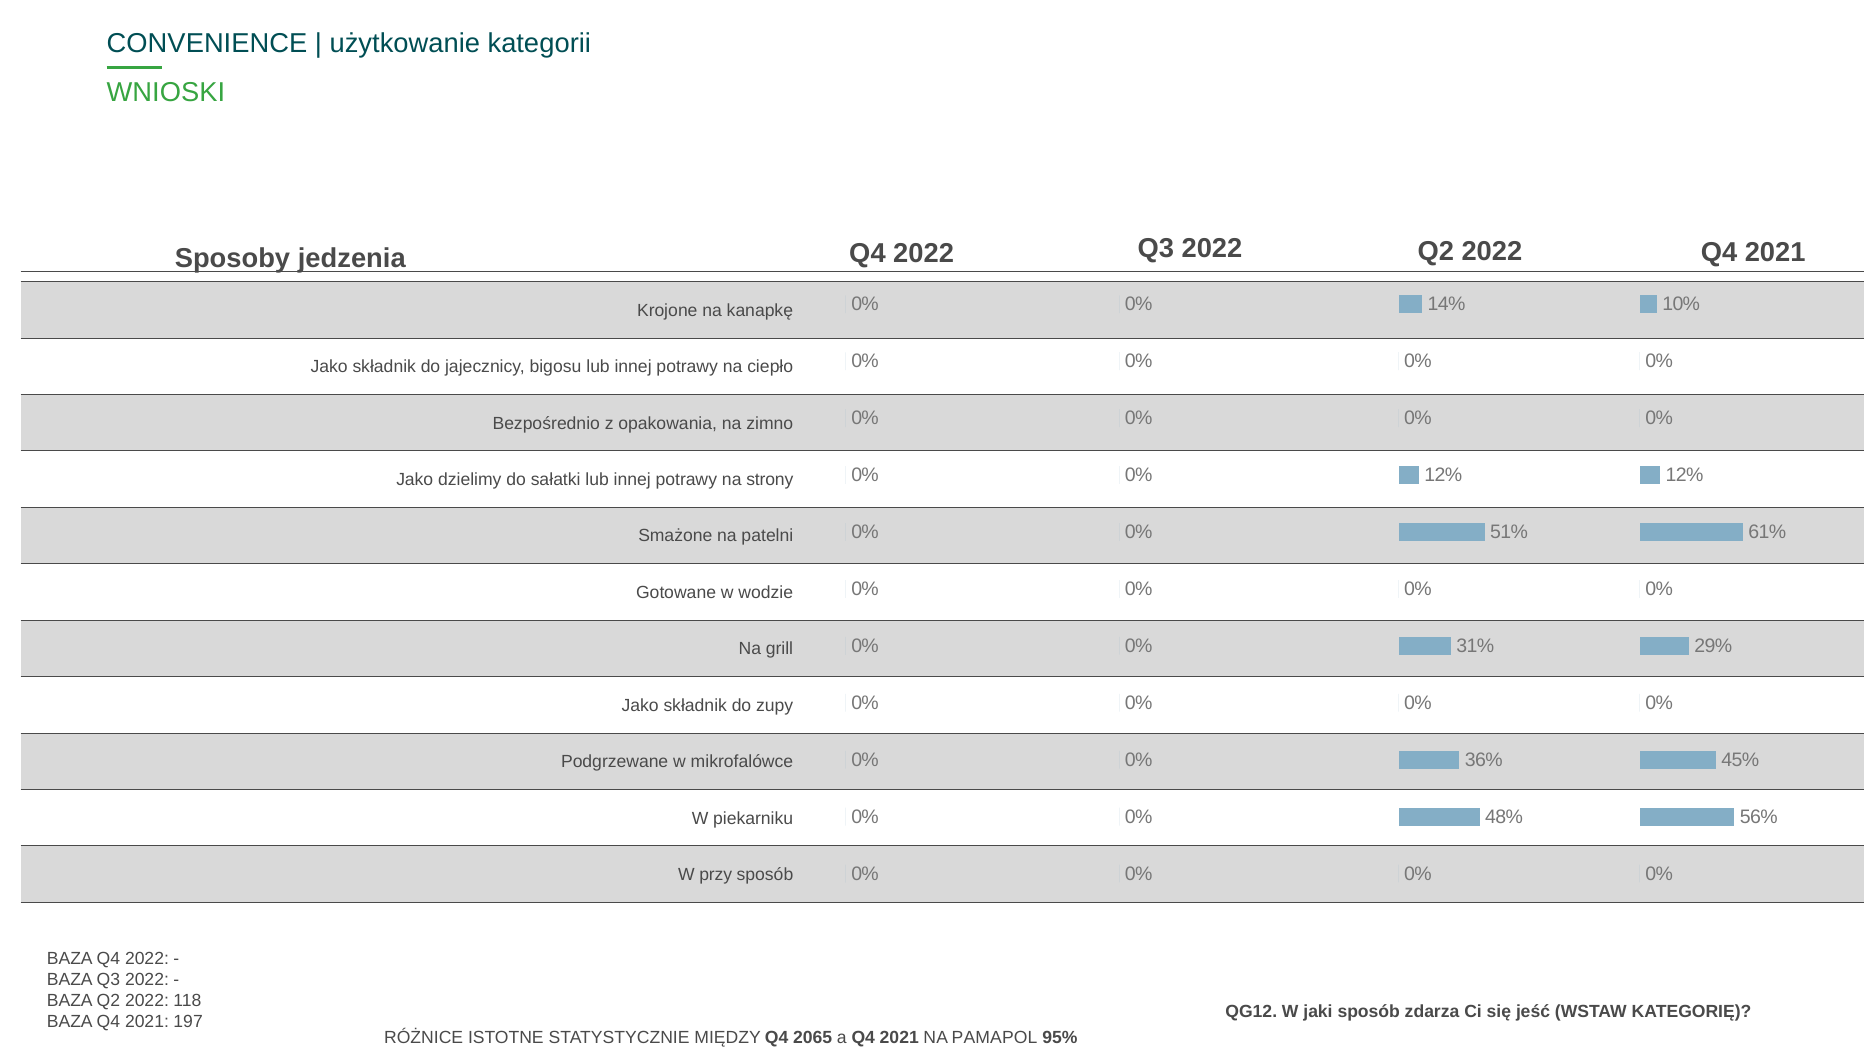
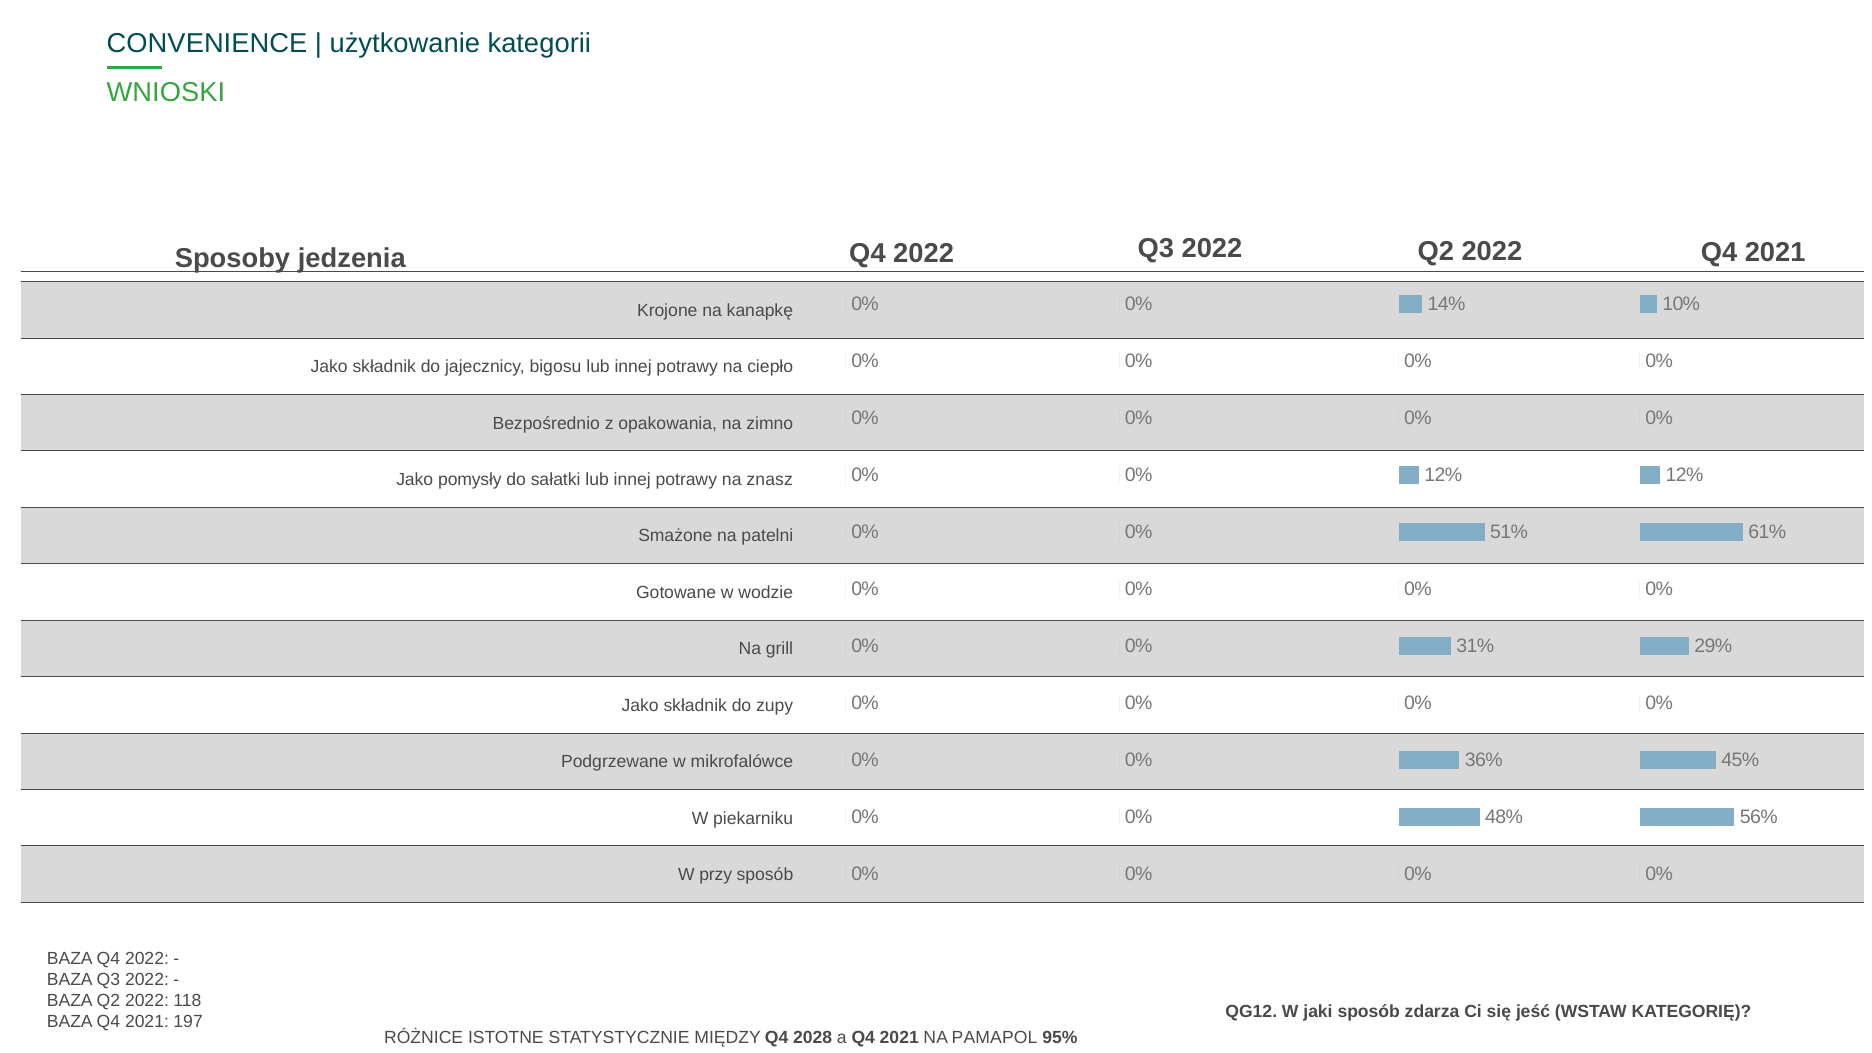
dzielimy: dzielimy -> pomysły (470, 480)
strony: strony -> znasz (770, 480)
2065: 2065 -> 2028 (813, 1038)
